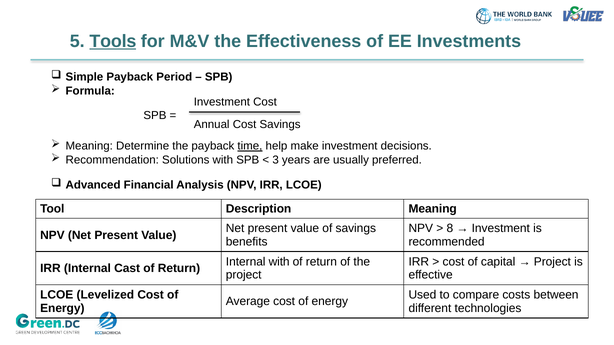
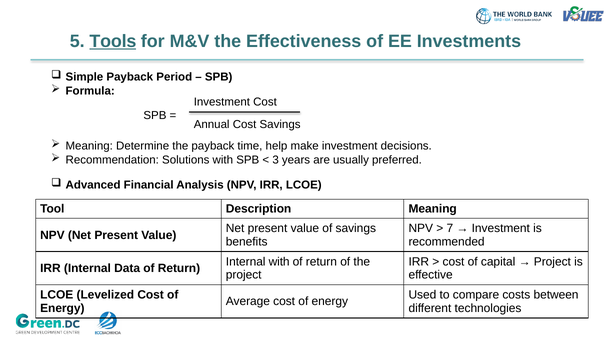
time underline: present -> none (250, 146)
8: 8 -> 7 (450, 229)
Cast: Cast -> Data (127, 269)
